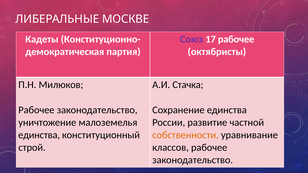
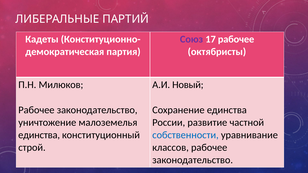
МОСКВЕ: МОСКВЕ -> ПАРТИЙ (126, 19)
Стачка: Стачка -> Новый (188, 85)
собственности colour: orange -> blue (185, 135)
